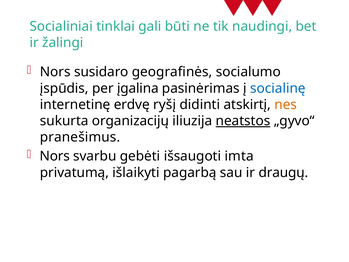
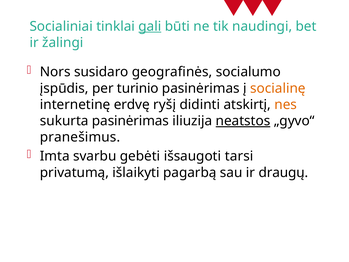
gali underline: none -> present (150, 26)
įgalina: įgalina -> turinio (138, 88)
socialinę colour: blue -> orange (278, 88)
sukurta organizacijų: organizacijų -> pasinėrimas (130, 121)
Nors: Nors -> Imta (55, 156)
imta: imta -> tarsi (239, 156)
